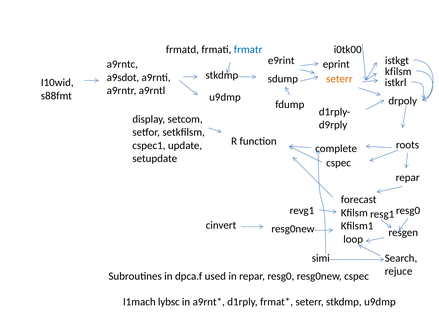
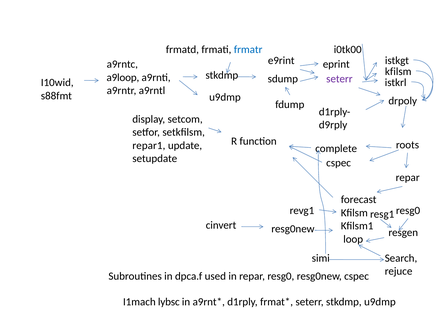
a9sdot: a9sdot -> a9loop (123, 78)
seterr colour: orange -> purple (339, 79)
cspec1: cspec1 -> repar1 (149, 146)
